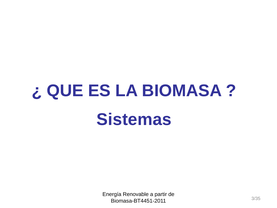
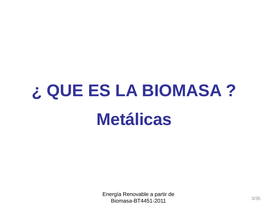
Sistemas: Sistemas -> Metálicas (134, 119)
